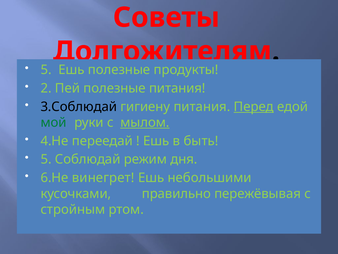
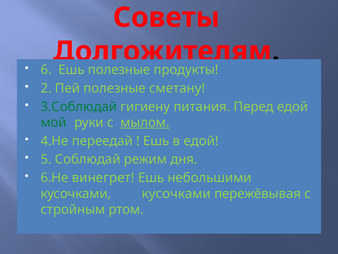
5: 5 -> 6 (46, 70)
полезные питания: питания -> сметану (177, 88)
3.Соблюдай colour: black -> green (79, 106)
Перед underline: present -> none (254, 106)
в быть: быть -> едой (201, 141)
кусочками правильно: правильно -> кусочками (176, 193)
